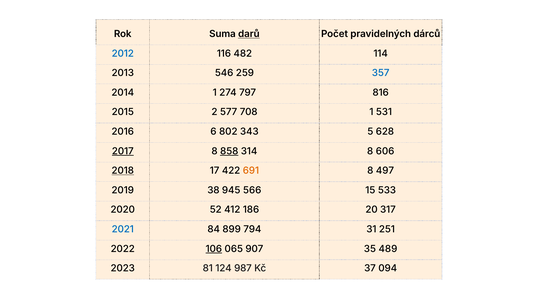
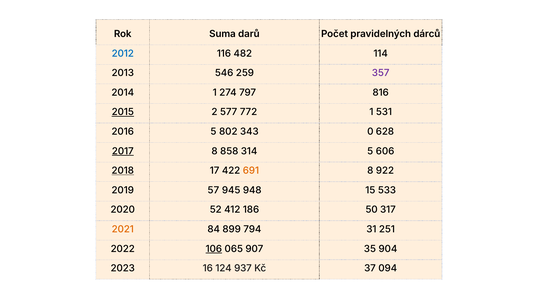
darů underline: present -> none (249, 34)
357 colour: blue -> purple (381, 73)
2015 underline: none -> present (123, 112)
708: 708 -> 772 (249, 112)
2016 6: 6 -> 5 (213, 131)
5: 5 -> 0 (370, 131)
858 underline: present -> none (229, 151)
314 8: 8 -> 5 (370, 151)
497: 497 -> 922 (385, 170)
38: 38 -> 57 (213, 190)
566: 566 -> 948 (252, 190)
20: 20 -> 50 (372, 209)
2021 colour: blue -> orange (123, 229)
489: 489 -> 904 (388, 249)
81: 81 -> 16 (208, 268)
987: 987 -> 937 (243, 268)
